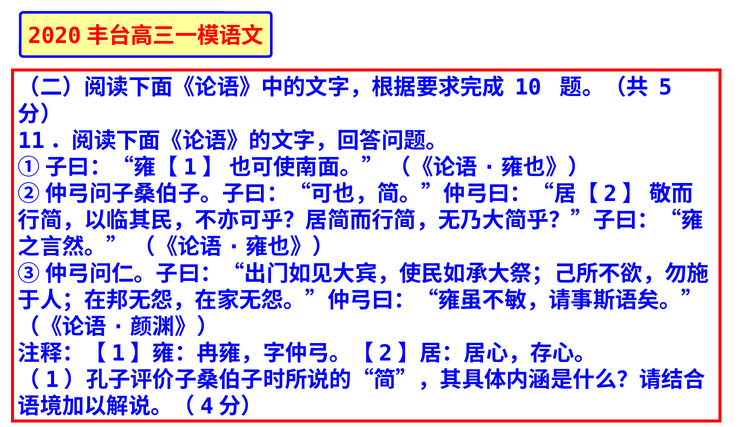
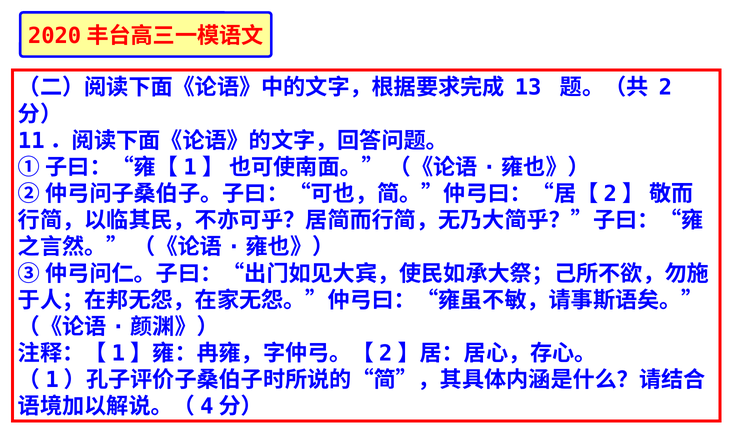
10: 10 -> 13 (528, 88)
5: 5 -> 2 (665, 88)
